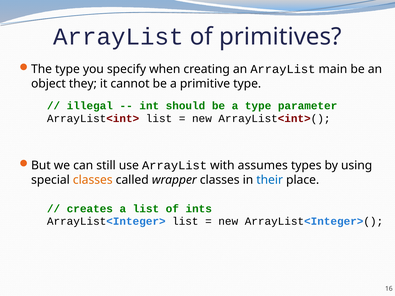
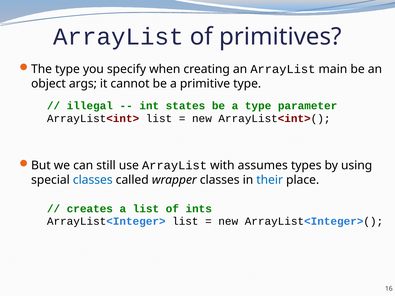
they: they -> args (83, 84)
should: should -> states (185, 106)
classes colour: orange -> blue (93, 180)
